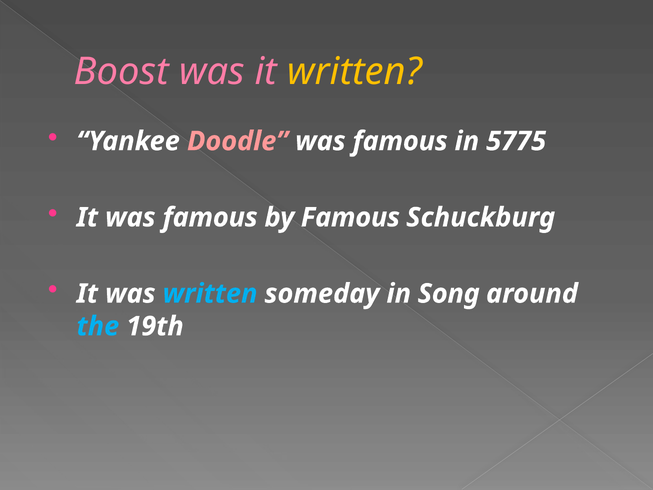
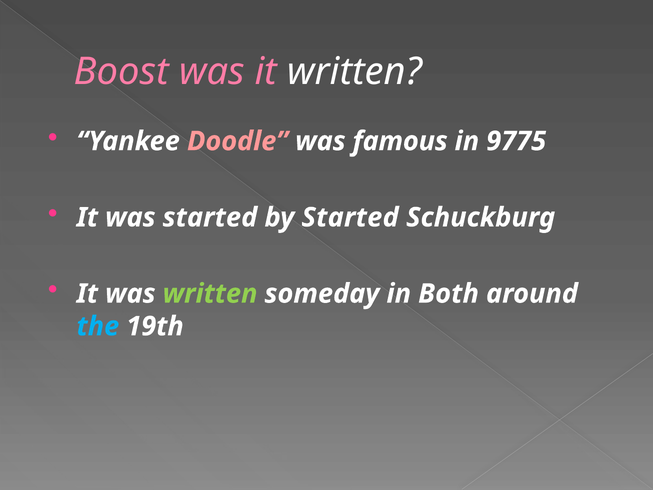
written colour: yellow -> white (355, 72)
5775: 5775 -> 9775 (516, 141)
It was famous: famous -> started (210, 217)
by Famous: Famous -> Started (350, 217)
written colour: light blue -> light green (210, 294)
Song: Song -> Both (449, 294)
